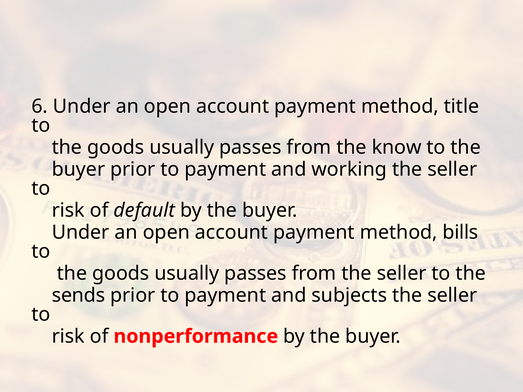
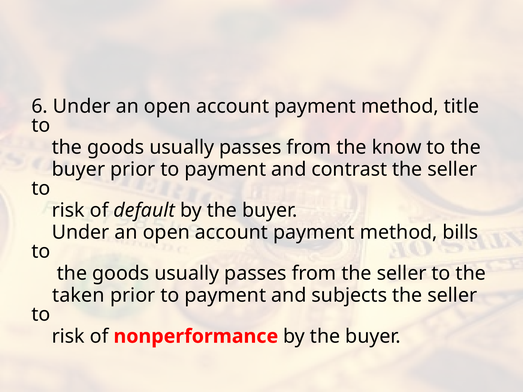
working: working -> contrast (349, 170)
sends: sends -> taken (78, 296)
